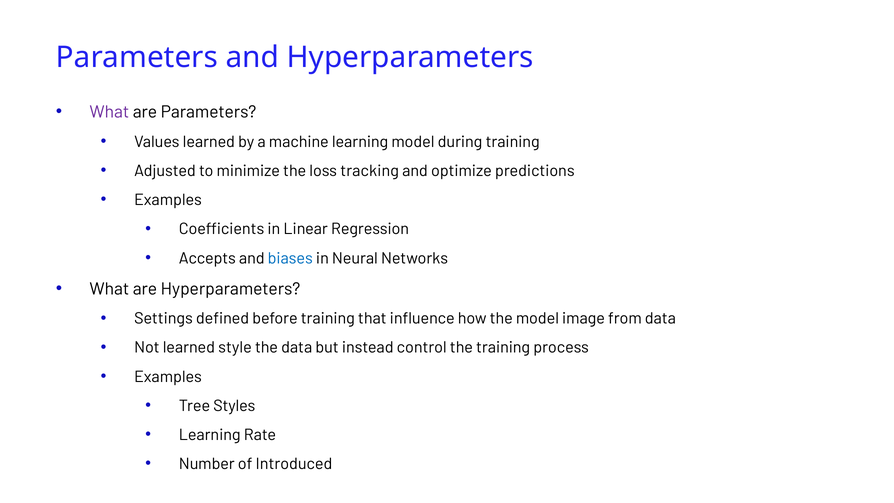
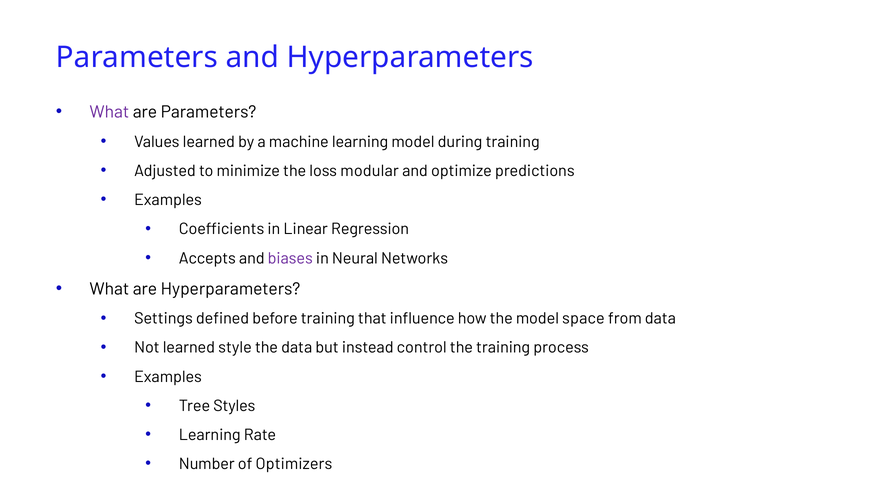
tracking: tracking -> modular (370, 171)
biases colour: blue -> purple (290, 258)
image: image -> space (583, 319)
Introduced: Introduced -> Optimizers (294, 464)
